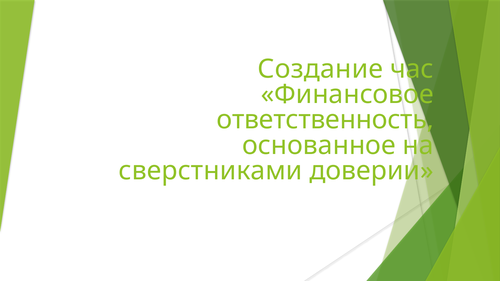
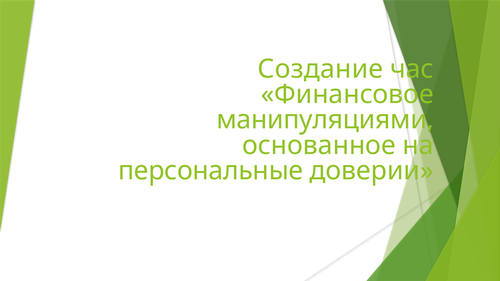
ответственность: ответственность -> манипуляциями (325, 120)
сверстниками: сверстниками -> персональные (211, 171)
